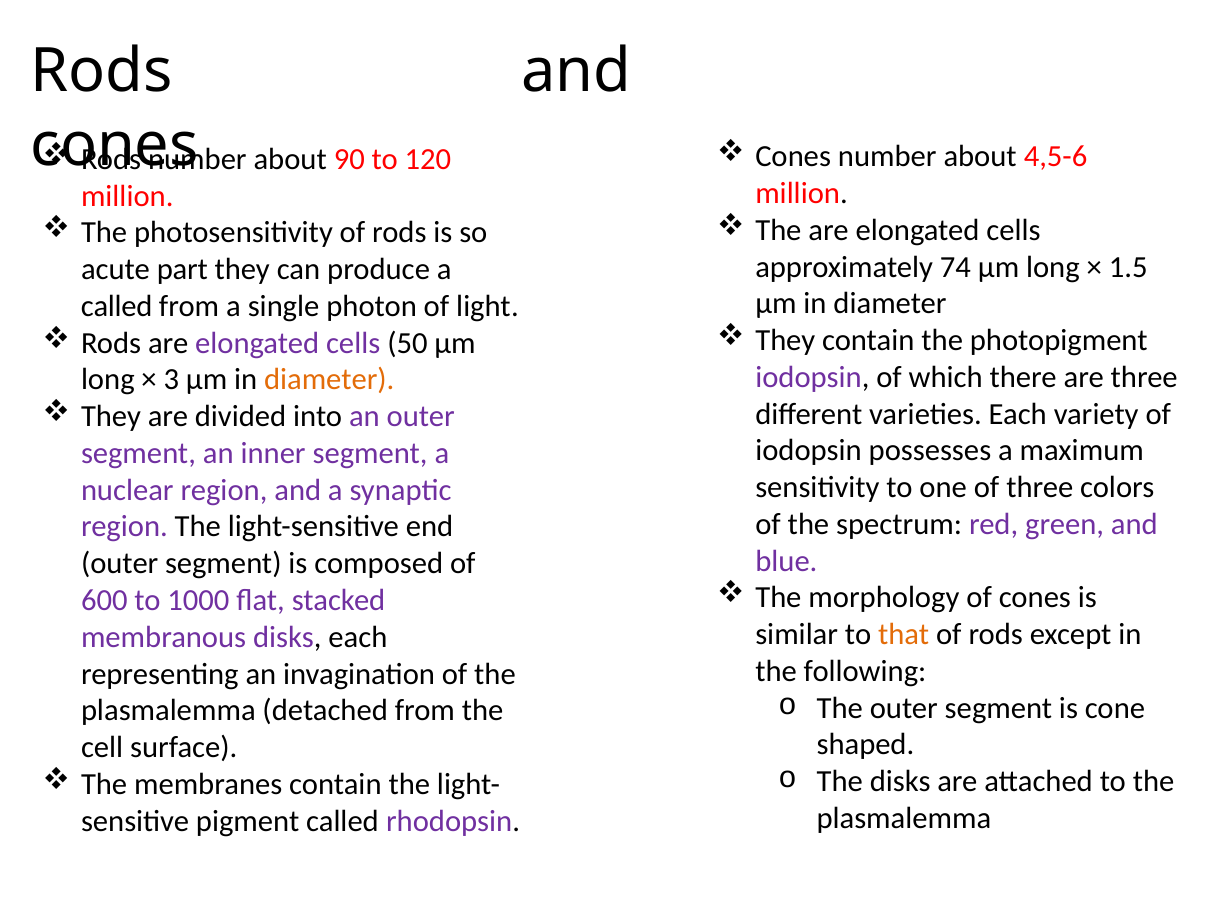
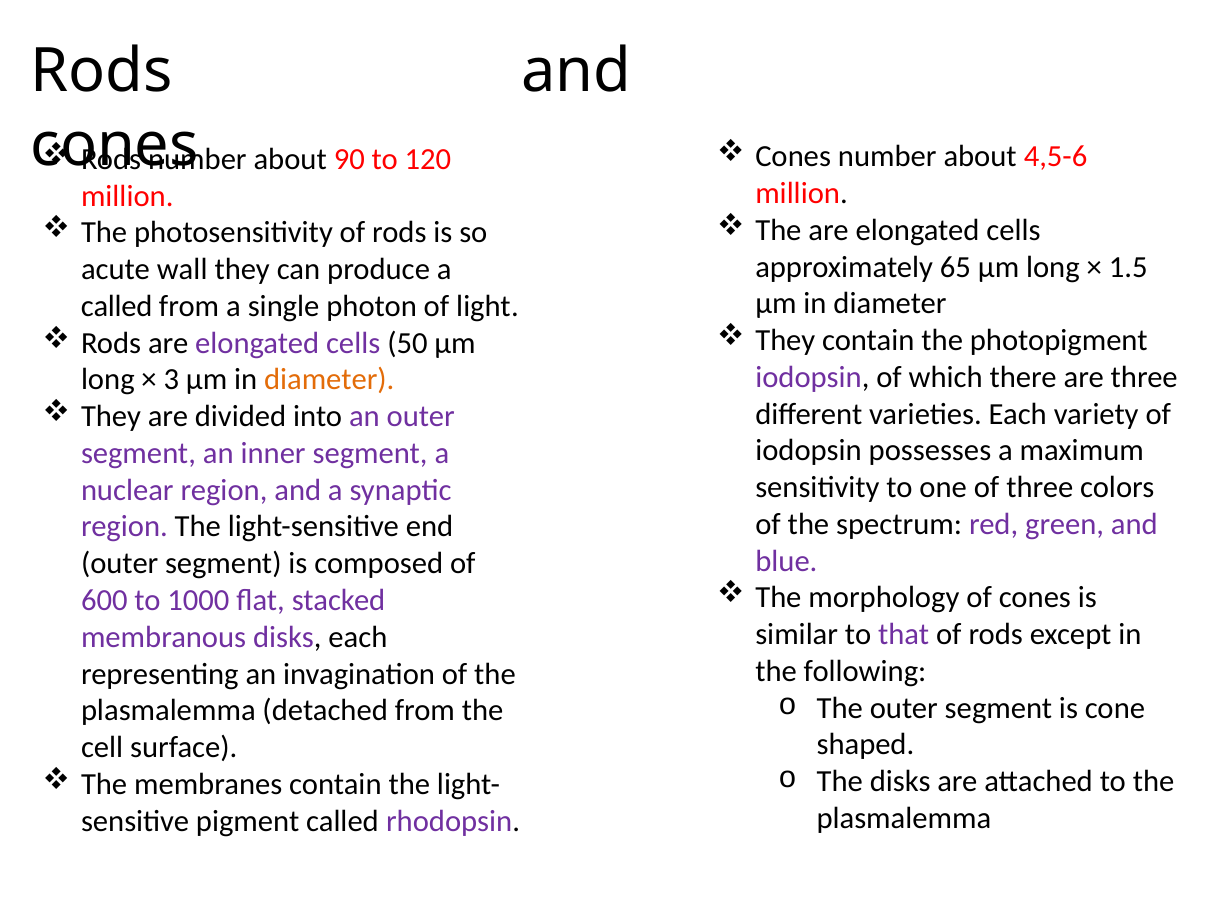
74: 74 -> 65 (955, 267)
part: part -> wall (182, 270)
that colour: orange -> purple (904, 635)
